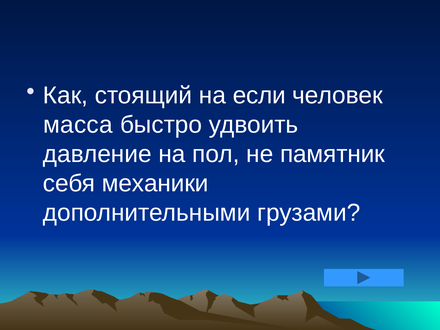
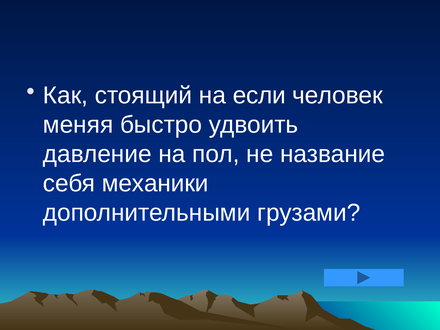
масса: масса -> меняя (78, 125)
памятник: памятник -> название (333, 154)
